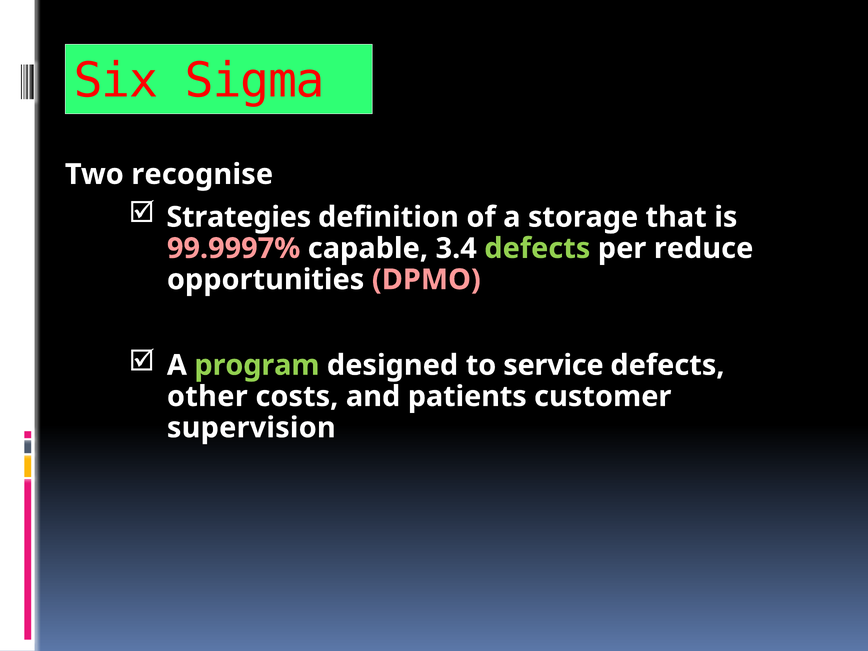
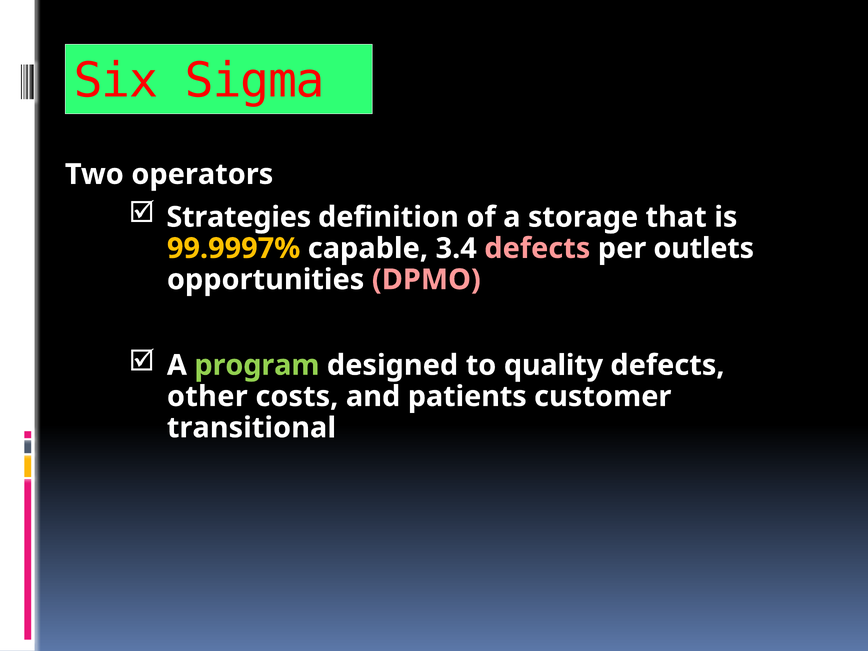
recognise: recognise -> operators (202, 174)
99.9997% colour: pink -> yellow (234, 248)
defects colour: light green -> pink (537, 248)
reduce: reduce -> outlets (704, 248)
service: service -> quality (553, 365)
supervision: supervision -> transitional (251, 428)
